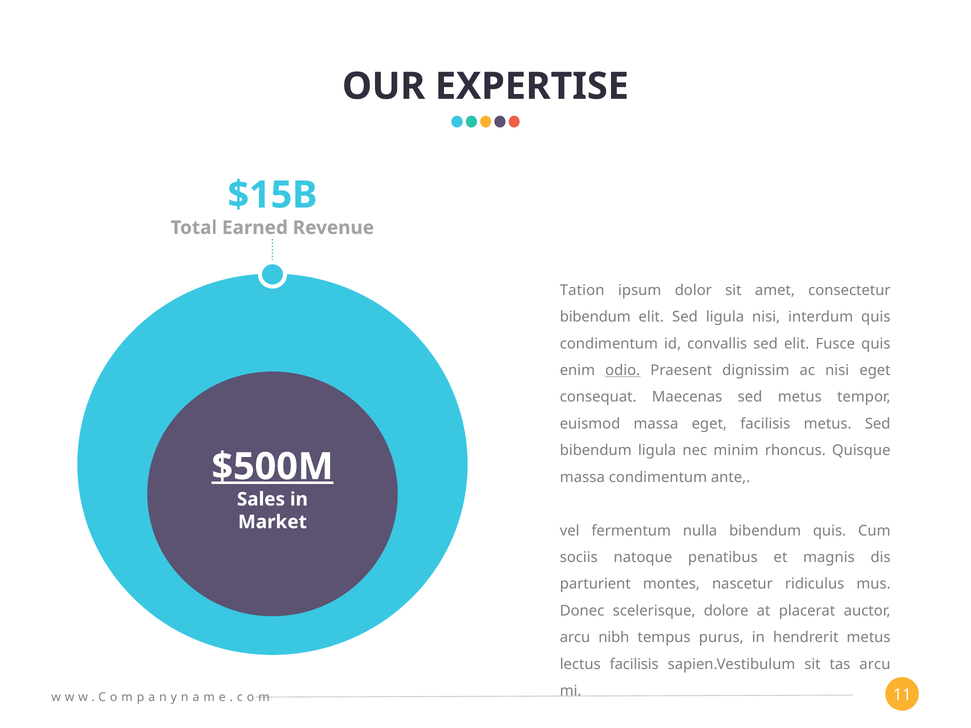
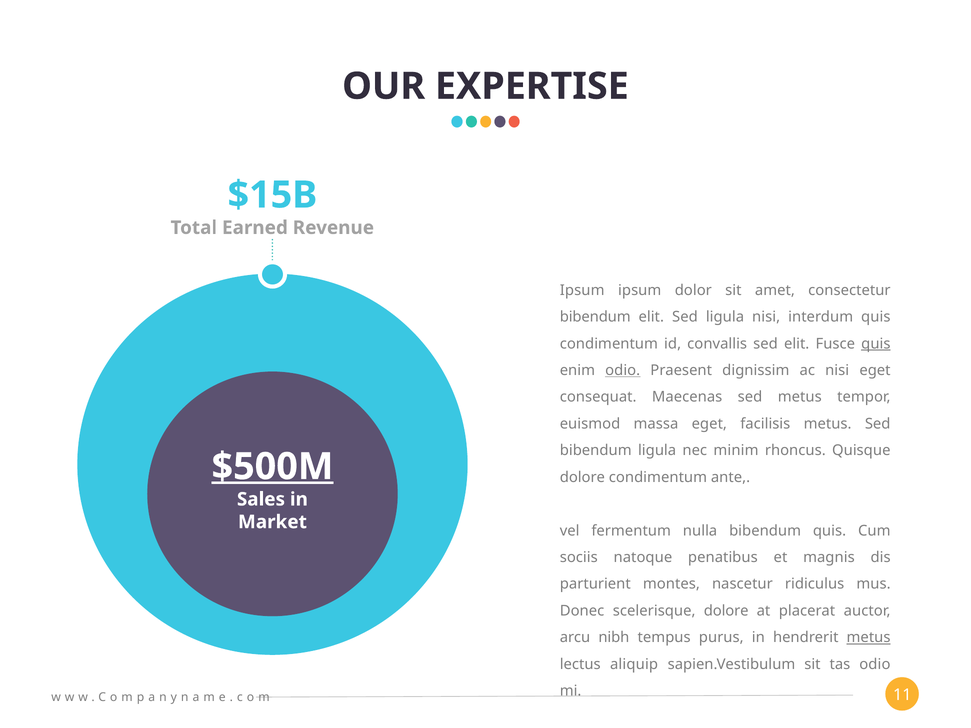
Tation: Tation -> Ipsum (582, 290)
quis underline: none -> present (876, 344)
massa: massa -> dolore (582, 477)
metus underline: none -> present (869, 638)
lectus facilisis: facilisis -> aliquip (634, 664)
tas arcu: arcu -> odio (875, 664)
